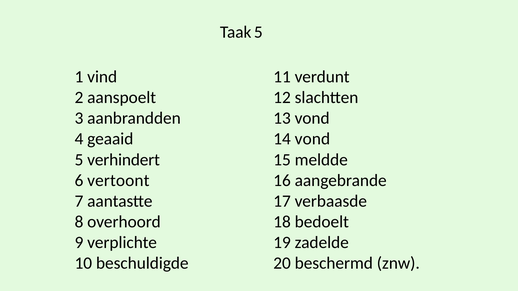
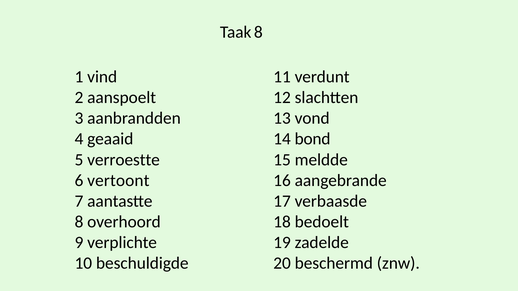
Taak 5: 5 -> 8 (258, 32)
14 vond: vond -> bond (313, 139)
verhindert: verhindert -> verroestte (124, 160)
